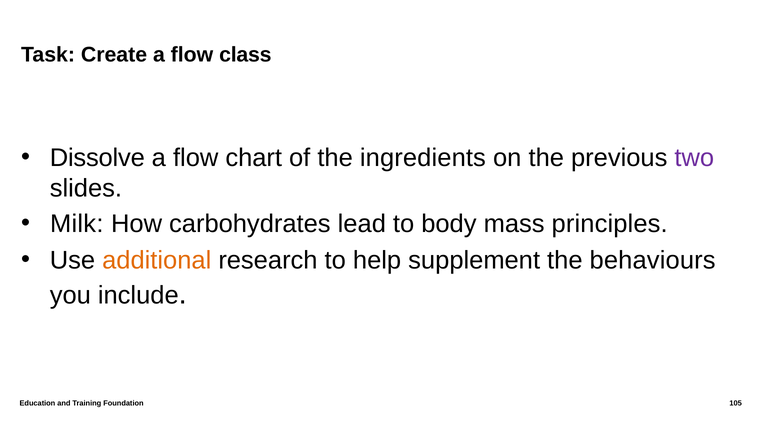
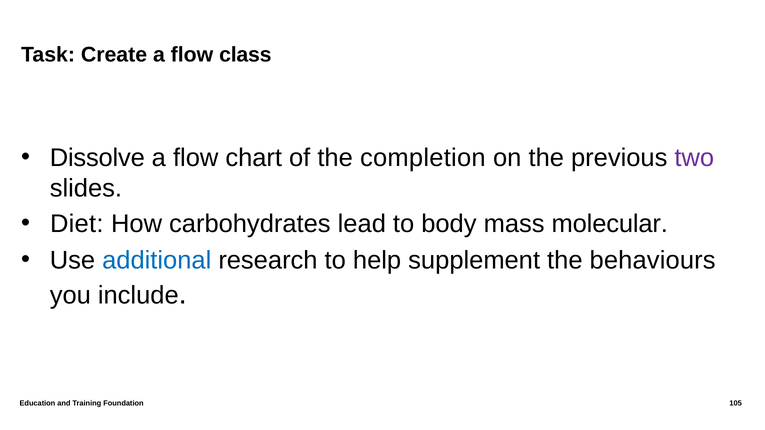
ingredients: ingredients -> completion (423, 158)
Milk: Milk -> Diet (77, 224)
principles: principles -> molecular (610, 224)
additional colour: orange -> blue (157, 261)
